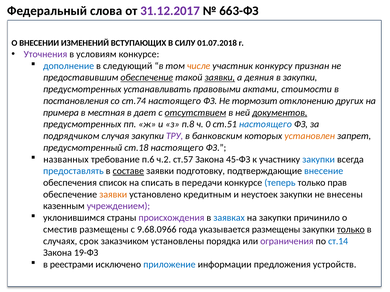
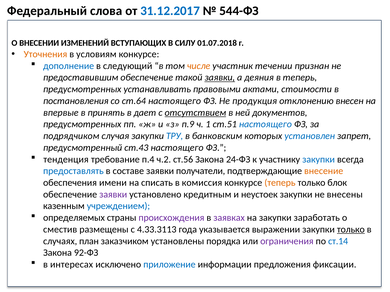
31.12.2017 colour: purple -> blue (170, 11)
663-ФЗ: 663-ФЗ -> 544-ФЗ (239, 11)
Уточнения colour: purple -> orange (45, 54)
конкурсу: конкурсу -> течении (274, 66)
обеспечение underline: present -> none (147, 78)
в закупки: закупки -> теперь (300, 78)
ст.74: ст.74 -> ст.64 (134, 101)
тормозит: тормозит -> продукция (255, 101)
других: других -> внесен (350, 101)
примера: примера -> впервые (61, 113)
местная: местная -> принять (106, 113)
документов underline: present -> none (280, 113)
п.8: п.8 -> п.9 (188, 124)
0: 0 -> 1 (208, 124)
ТРУ colour: purple -> blue (175, 136)
установлен colour: orange -> blue (310, 136)
ст.18: ст.18 -> ст.43 (136, 148)
названных: названных -> тенденция (66, 160)
п.6: п.6 -> п.4 (148, 160)
ст.57: ст.57 -> ст.56 (183, 160)
45-ФЗ: 45-ФЗ -> 24-ФЗ (238, 160)
составе underline: present -> none (128, 171)
подготовку: подготовку -> получатели (201, 171)
внесение colour: blue -> orange (324, 171)
список: список -> имени (113, 183)
передачи: передачи -> комиссия (202, 183)
теперь colour: blue -> orange (280, 183)
прав: прав -> блок (337, 183)
заявки colour: orange -> purple (113, 195)
учреждением colour: purple -> blue (118, 206)
уклонившимся: уклонившимся -> определяемых (74, 218)
заявках colour: blue -> purple (229, 218)
причинило: причинило -> заработать (317, 218)
9.68.0966: 9.68.0966 -> 4.33.3113 (157, 230)
указывается размещены: размещены -> выражении (276, 230)
срок: срок -> план (89, 241)
19-ФЗ: 19-ФЗ -> 92-ФЗ (86, 253)
реестрами: реестрами -> интересах (72, 265)
устройств: устройств -> фиксации (335, 265)
